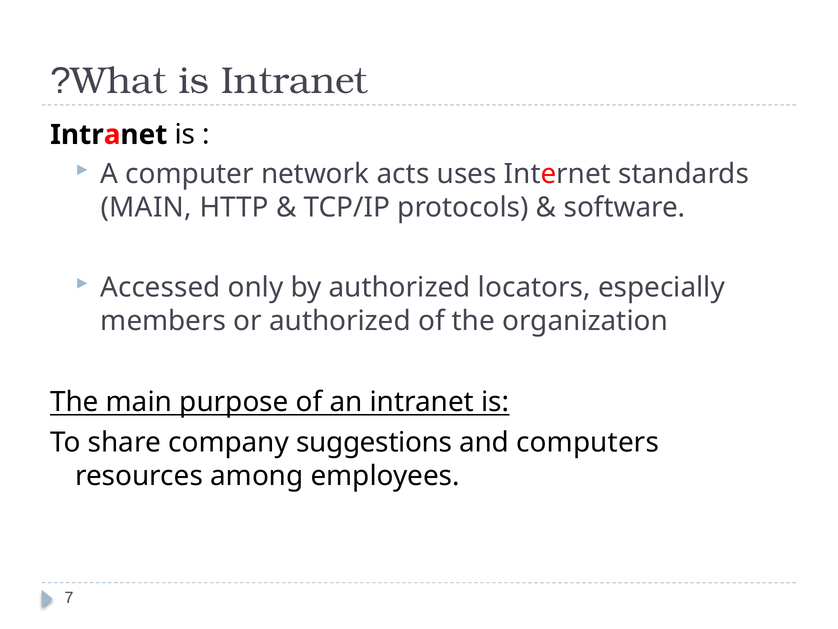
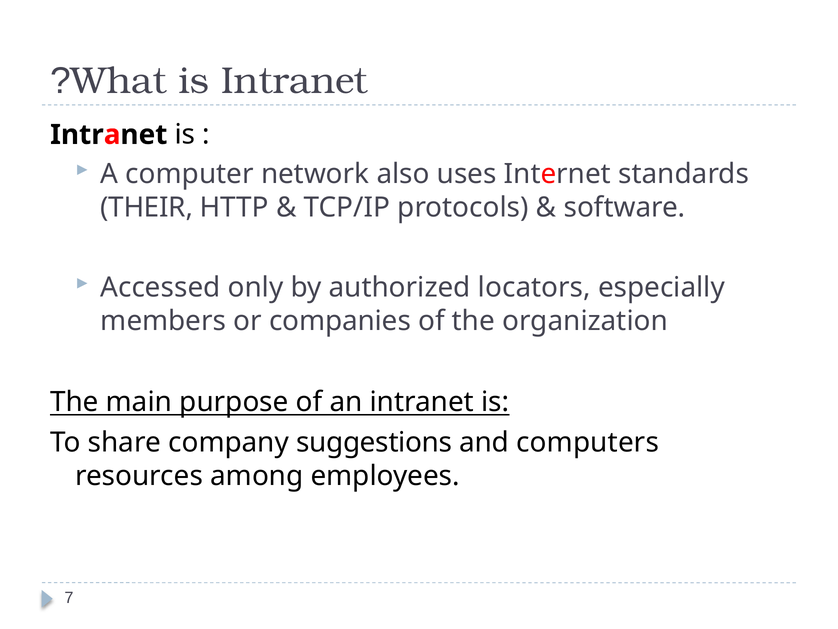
acts: acts -> also (403, 174)
MAIN: MAIN -> THEIR (147, 207)
or authorized: authorized -> companies (340, 321)
